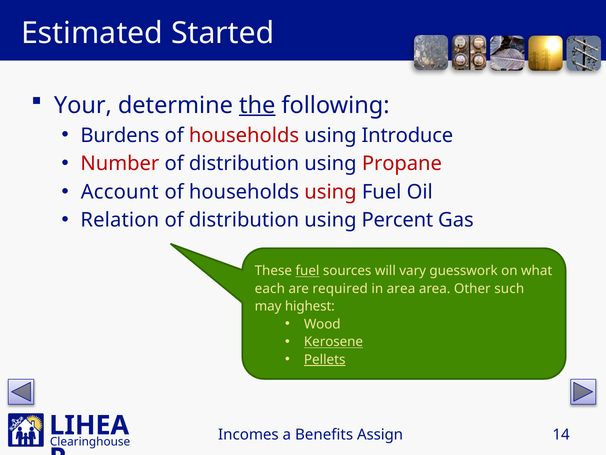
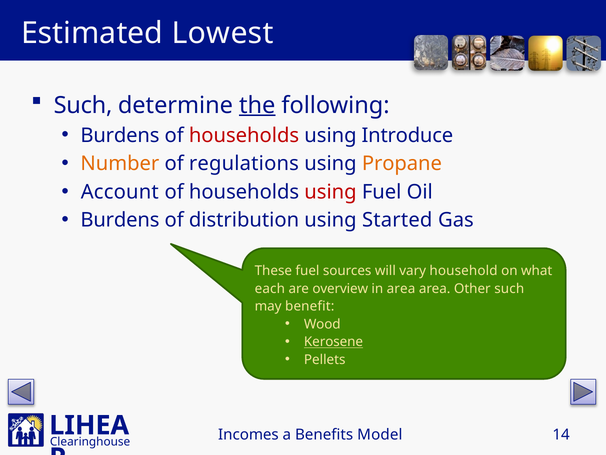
Started: Started -> Lowest (223, 33)
Your: Your -> Such (83, 105)
Number colour: red -> orange (120, 163)
distribution: distribution -> regulations (244, 163)
Propane colour: red -> orange (402, 163)
Relation: Relation -> Burdens (120, 220)
Percent: Percent -> Started (397, 220)
fuel underline: present -> none (307, 271)
guesswork: guesswork -> household (464, 271)
required: required -> overview (340, 288)
highest: highest -> benefit (310, 306)
Pellets underline: present -> none (325, 359)
Assign: Assign -> Model (380, 434)
